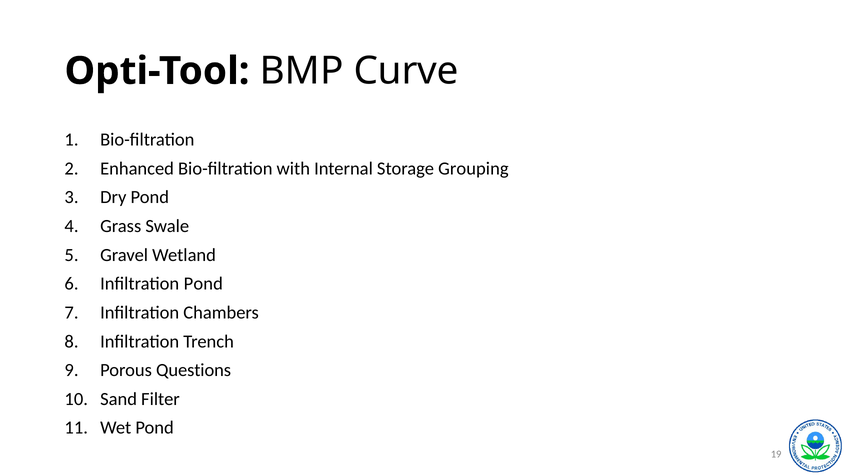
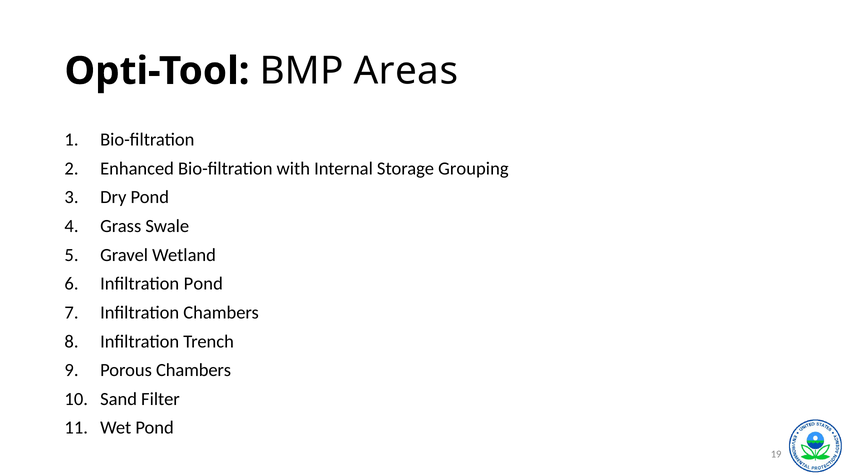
Curve: Curve -> Areas (406, 71)
Porous Questions: Questions -> Chambers (194, 370)
